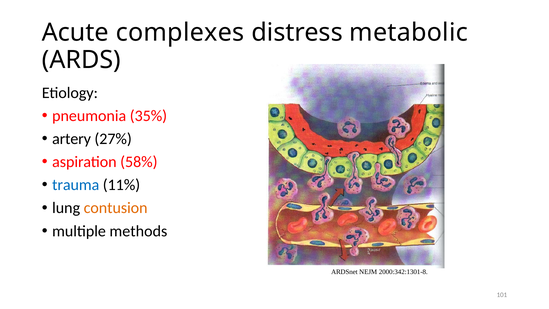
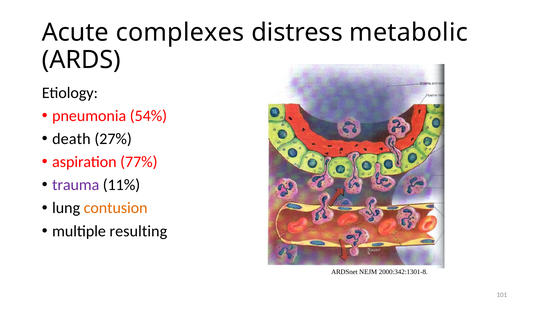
35%: 35% -> 54% (148, 116)
artery: artery -> death (71, 139)
58%: 58% -> 77% (139, 162)
trauma colour: blue -> purple (76, 185)
methods: methods -> resulting (138, 231)
